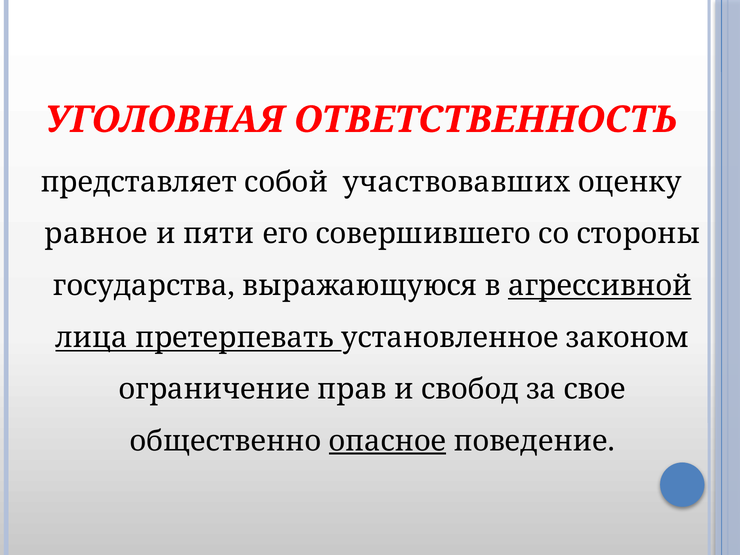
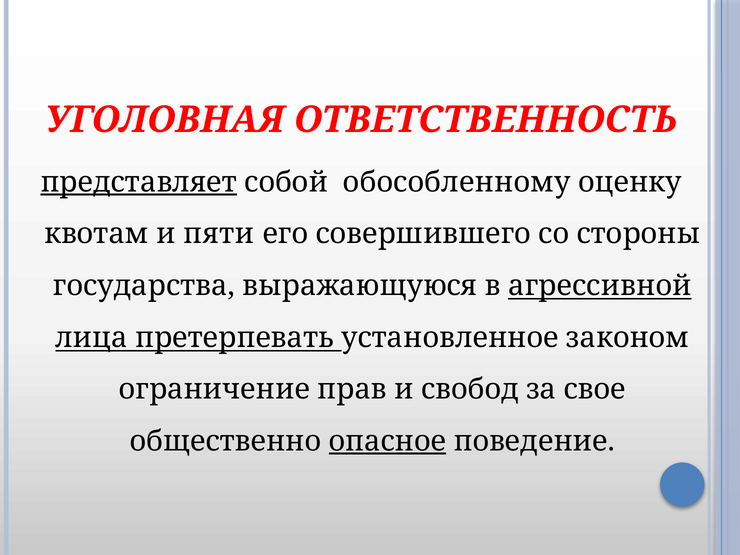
представляет underline: none -> present (139, 182)
участвовавших: участвовавших -> обособленному (457, 182)
равное: равное -> квотам (96, 234)
